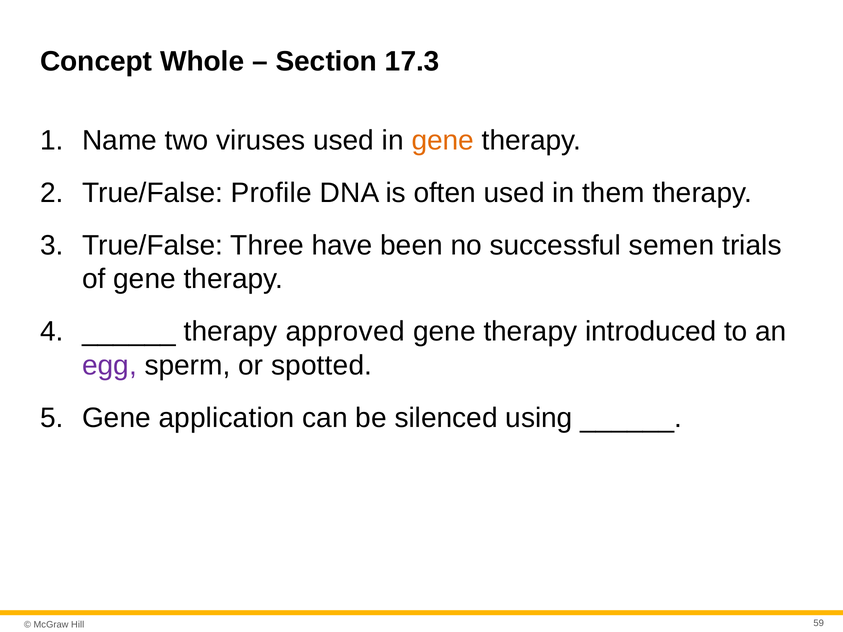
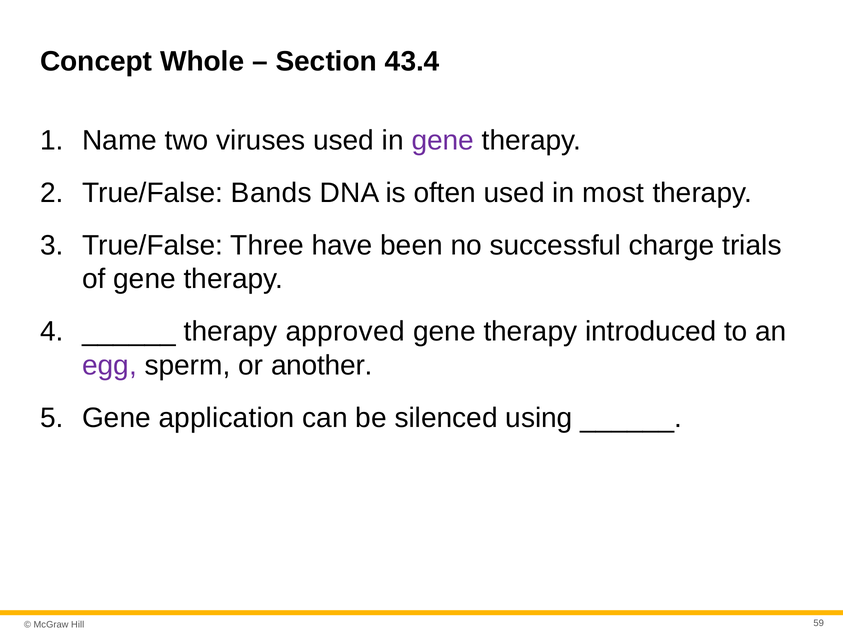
17.3: 17.3 -> 43.4 (412, 61)
gene colour: orange -> purple (443, 141)
Profile: Profile -> Bands (271, 193)
them: them -> most (613, 193)
semen: semen -> charge (672, 246)
spotted: spotted -> another (322, 365)
